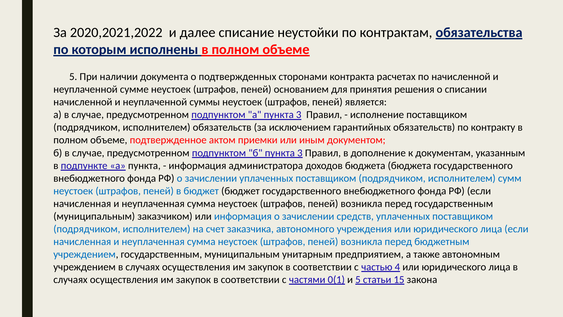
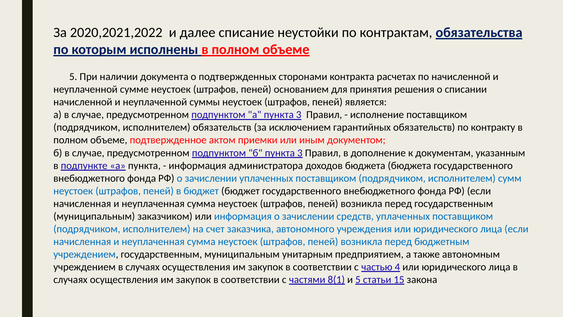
0(1: 0(1 -> 8(1 (336, 279)
